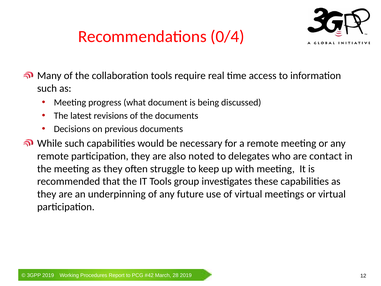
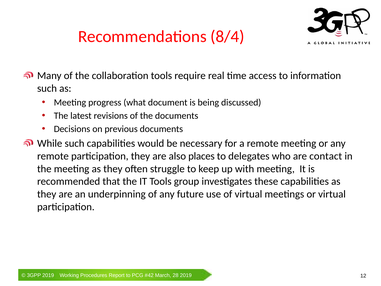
0/4: 0/4 -> 8/4 (227, 36)
noted: noted -> places (201, 156)
